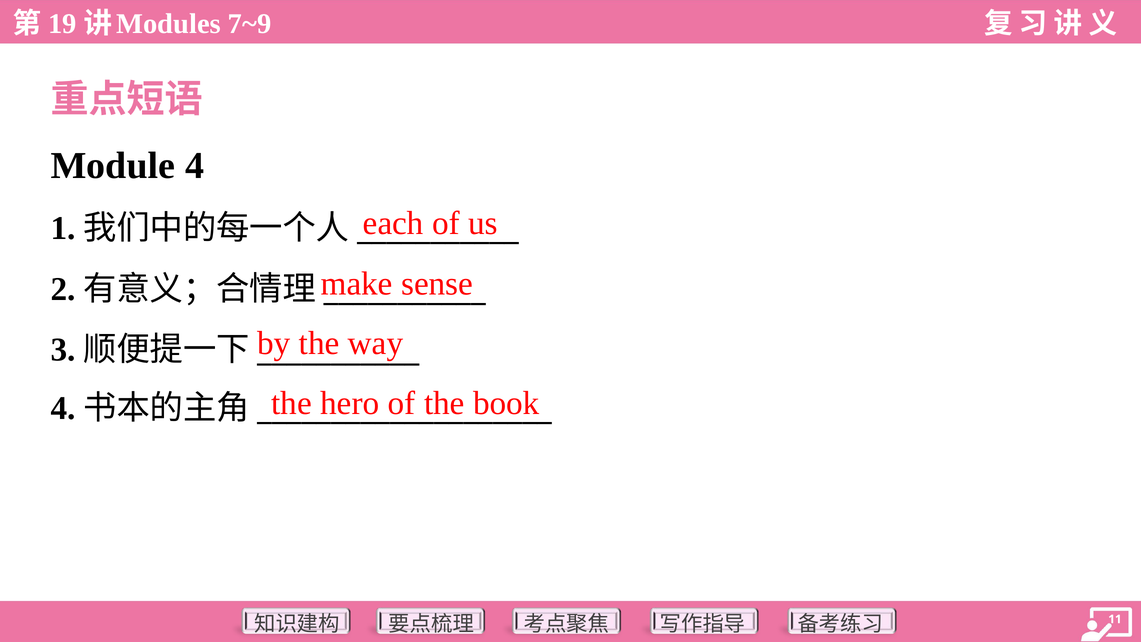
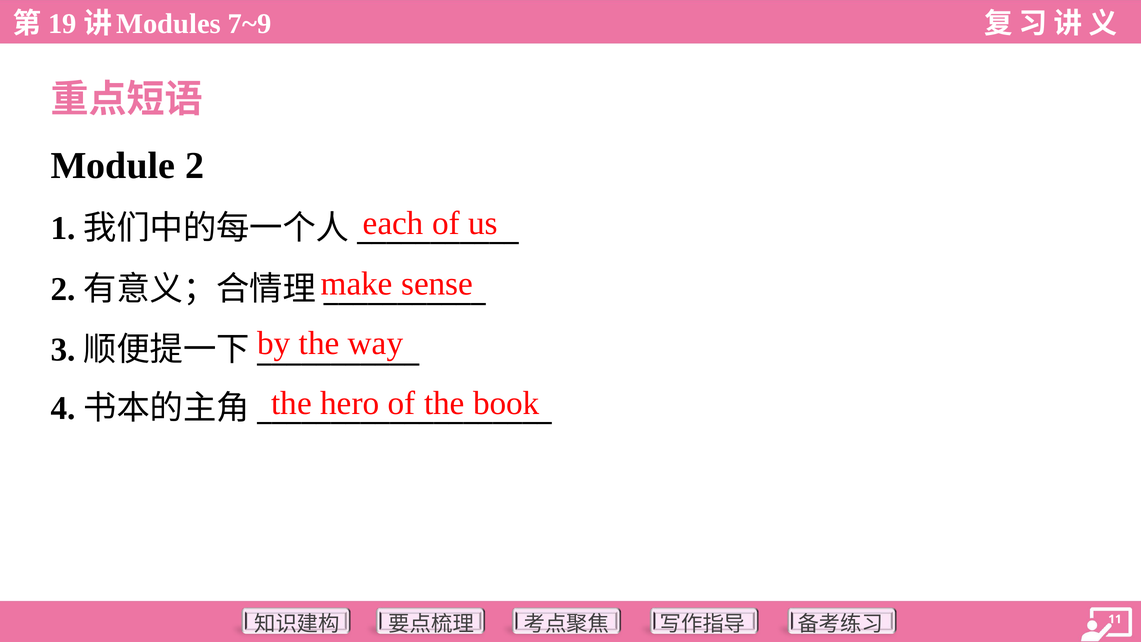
Module 4: 4 -> 2 (195, 166)
